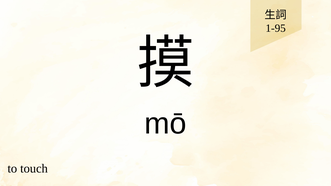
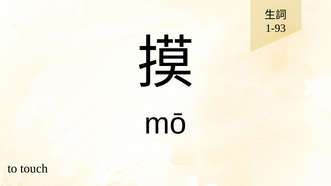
1-95: 1-95 -> 1-93 (276, 28)
